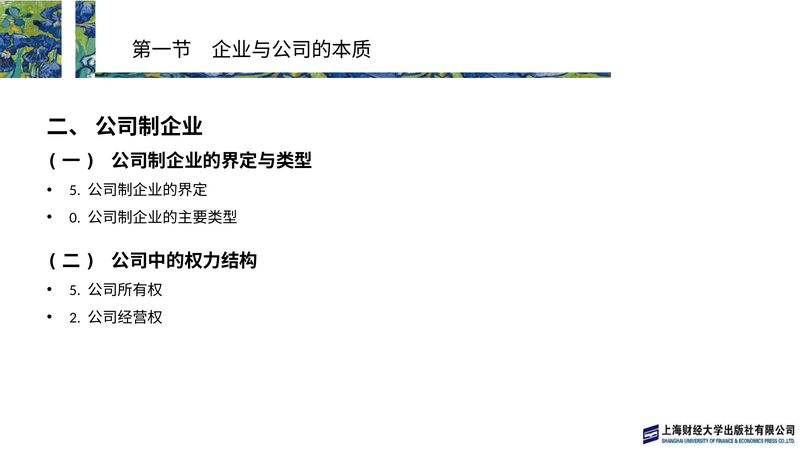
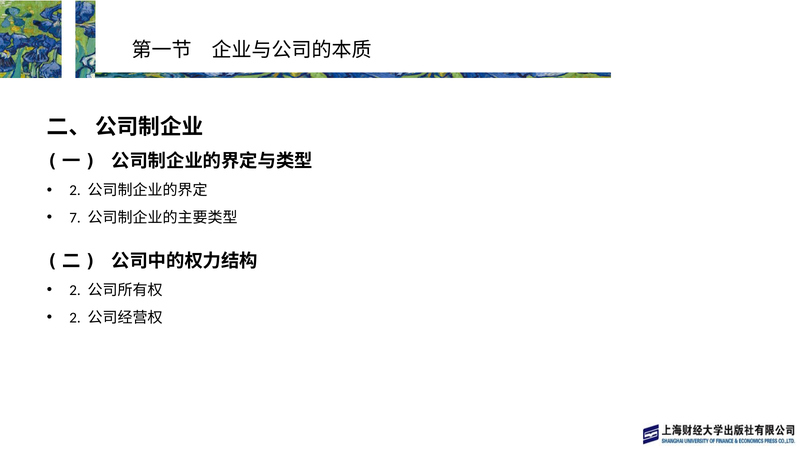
5: 5 -> 2 (75, 190)
0: 0 -> 7 (75, 218)
5: 5 -> 2 (75, 290)
